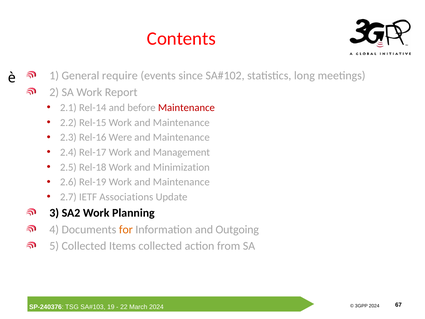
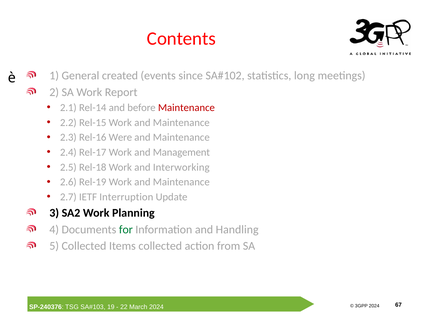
require: require -> created (120, 76)
Minimization: Minimization -> Interworking (181, 167)
Associations: Associations -> Interruption (126, 197)
for colour: orange -> green (126, 229)
Outgoing: Outgoing -> Handling (237, 229)
